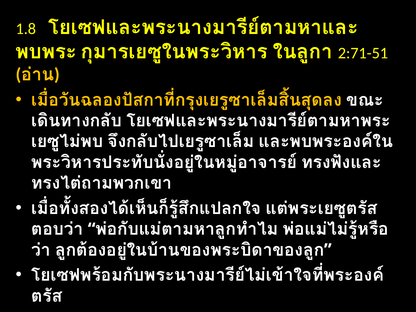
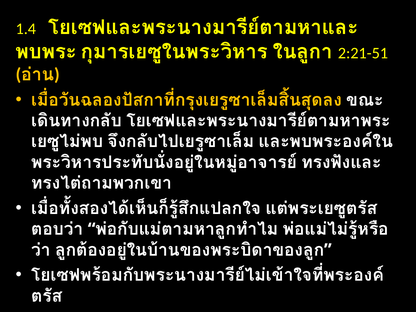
1.8: 1.8 -> 1.4 (26, 29)
2:71-51: 2:71-51 -> 2:21-51 (363, 53)
